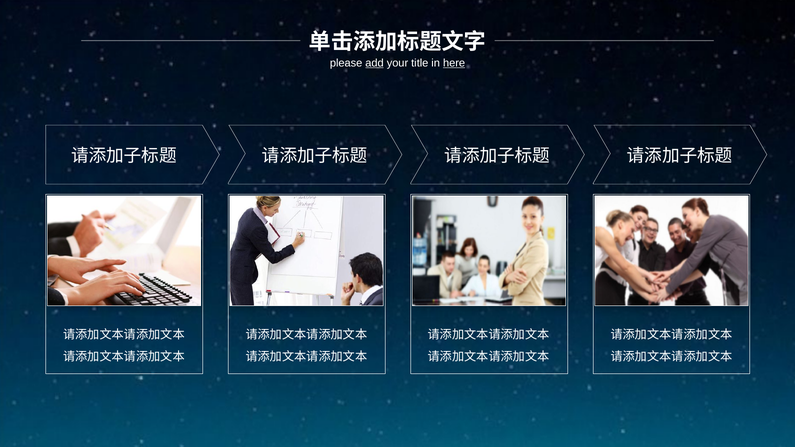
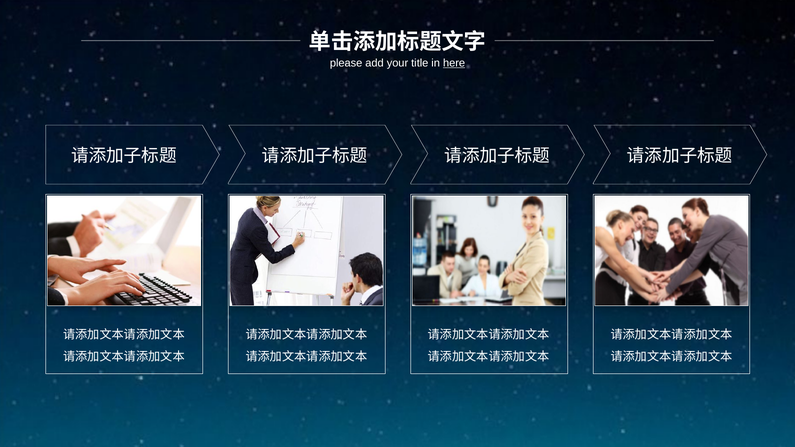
add underline: present -> none (375, 63)
